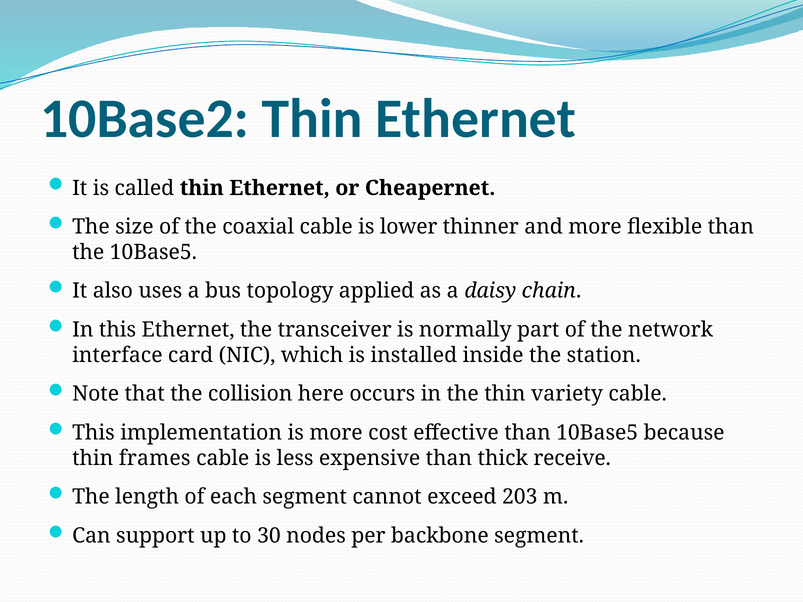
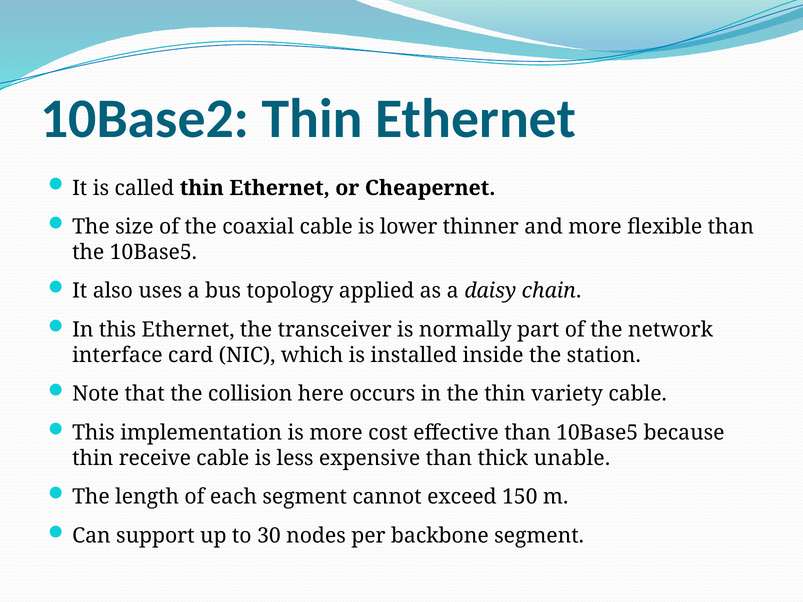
frames: frames -> receive (155, 458)
receive: receive -> unable (572, 458)
203: 203 -> 150 (520, 497)
